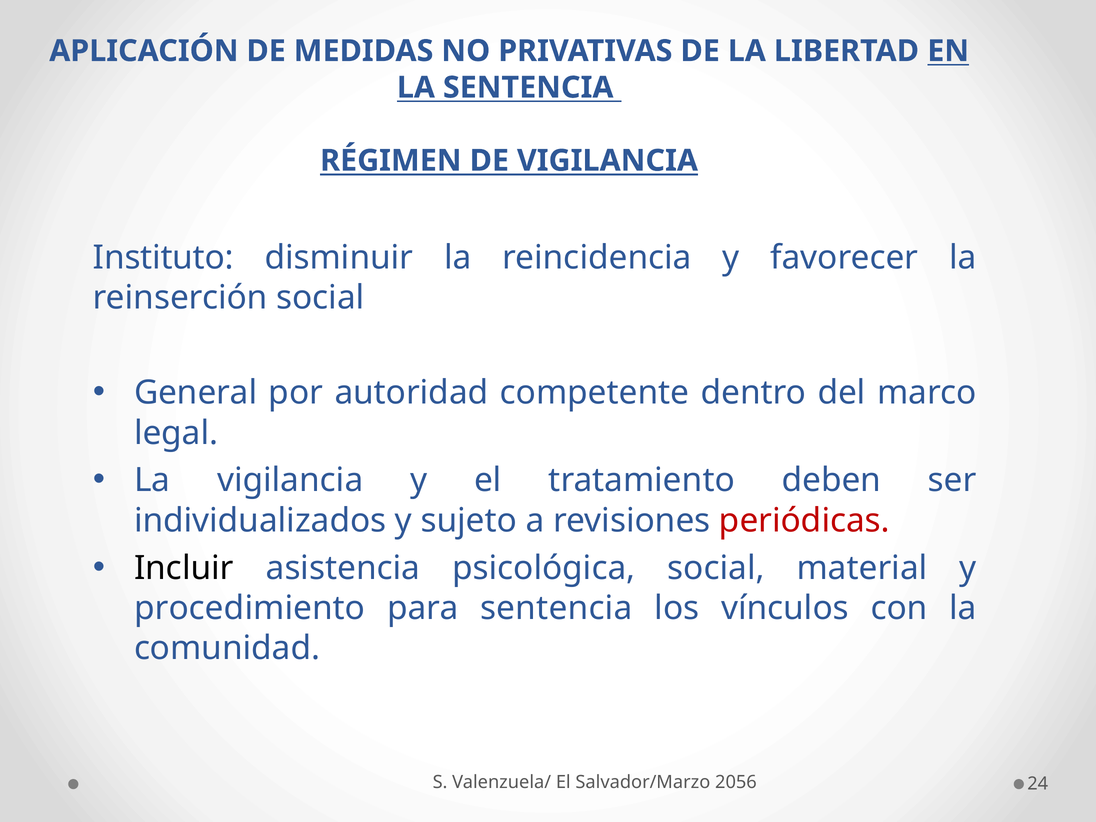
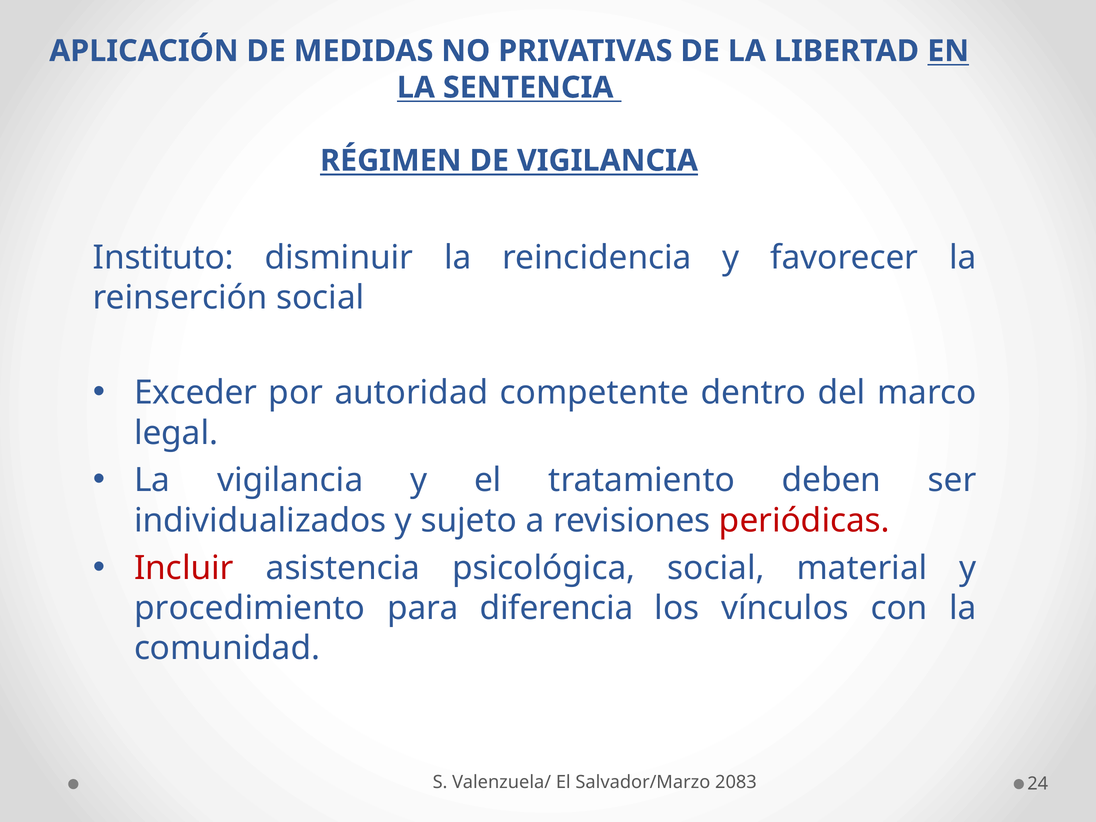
General: General -> Exceder (196, 393)
Incluir colour: black -> red (184, 568)
para sentencia: sentencia -> diferencia (557, 608)
2056: 2056 -> 2083 (736, 782)
